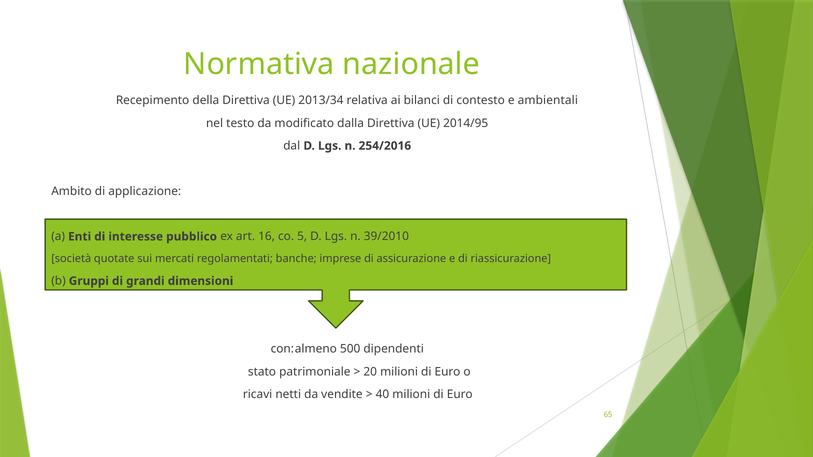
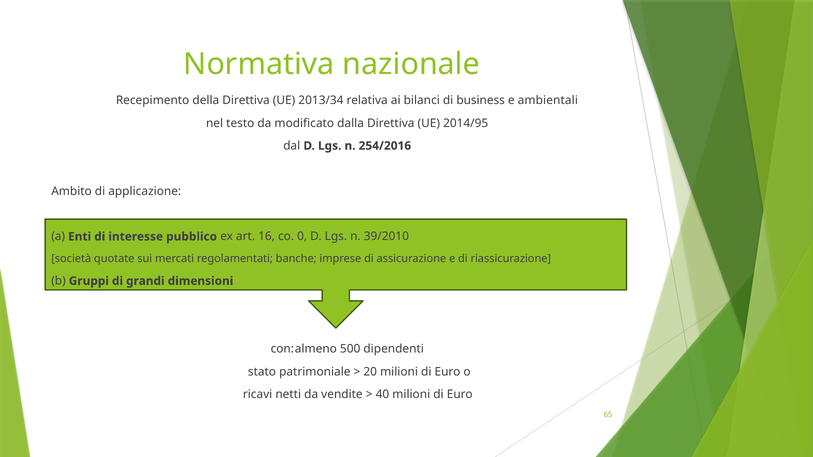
contesto: contesto -> business (481, 100)
5: 5 -> 0 (302, 237)
